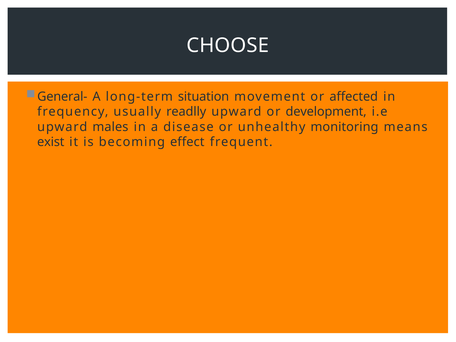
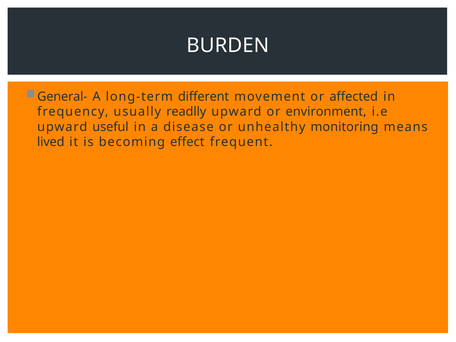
CHOOSE: CHOOSE -> BURDEN (228, 45)
situation: situation -> different (204, 96)
development: development -> environment (326, 112)
males: males -> useful (110, 127)
exist: exist -> lived (51, 142)
